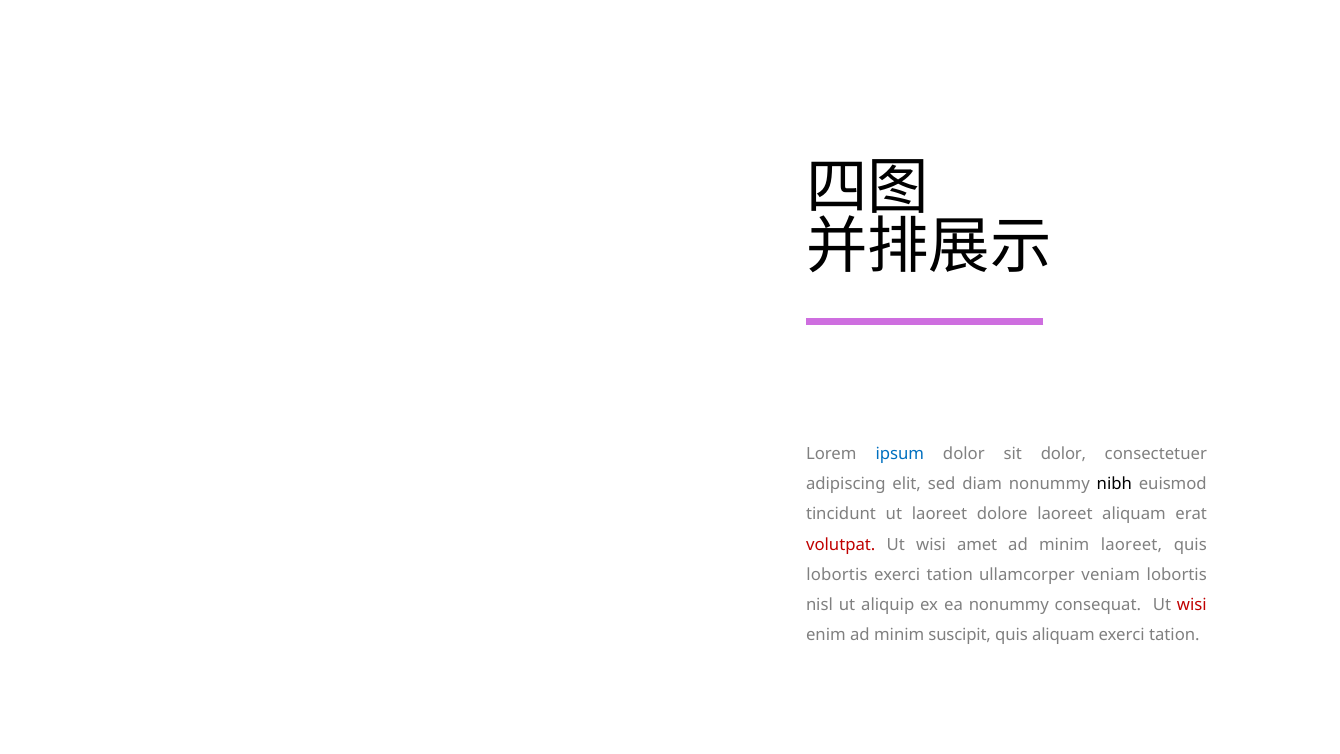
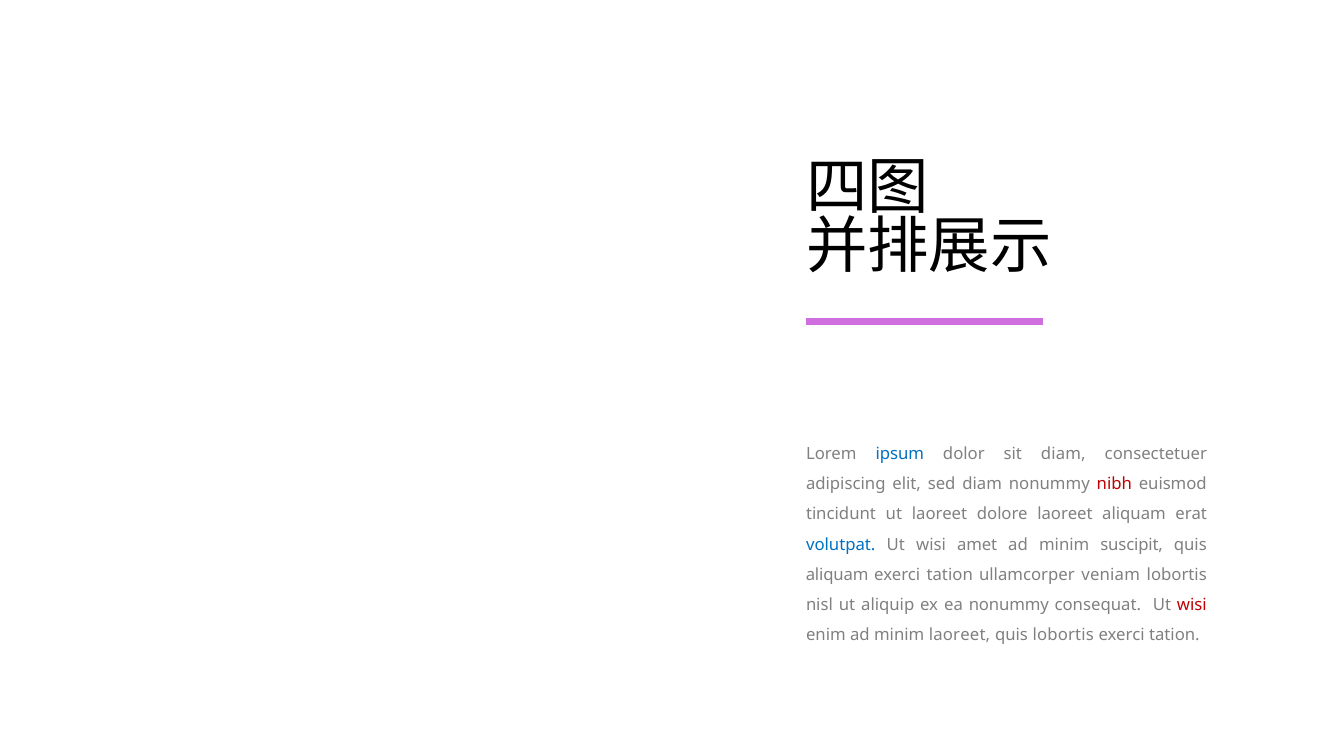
sit dolor: dolor -> diam (1063, 454)
nibh colour: black -> red (1114, 484)
volutpat colour: red -> blue (841, 544)
minim laoreet: laoreet -> suscipit (1132, 544)
lobortis: lobortis -> aliquam (837, 574)
minim suscipit: suscipit -> laoreet (960, 635)
quis aliquam: aliquam -> lobortis (1063, 635)
